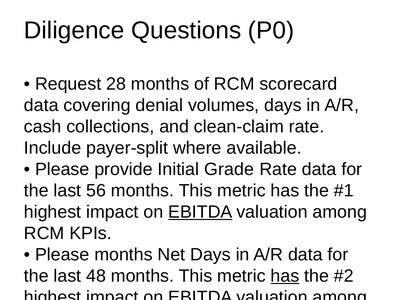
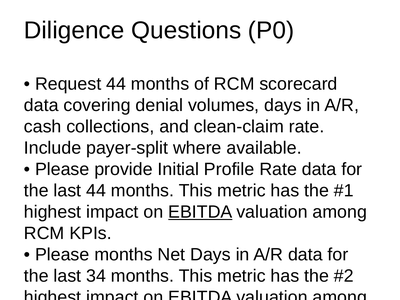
Request 28: 28 -> 44 (116, 84)
Grade: Grade -> Profile (229, 169)
last 56: 56 -> 44 (96, 191)
48: 48 -> 34 (96, 276)
has underline: present -> none (285, 276)
